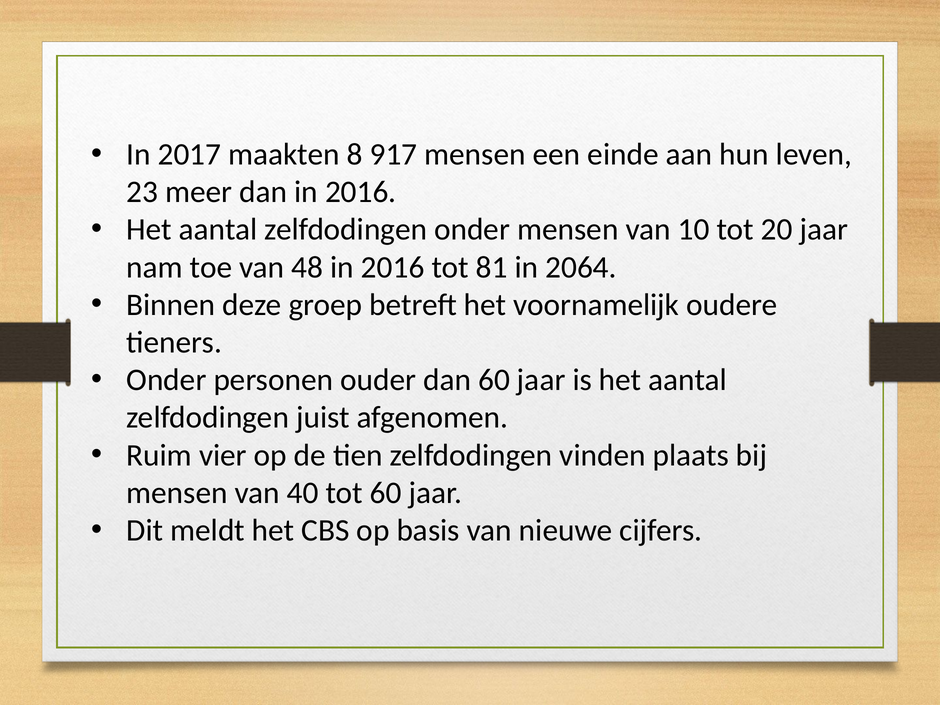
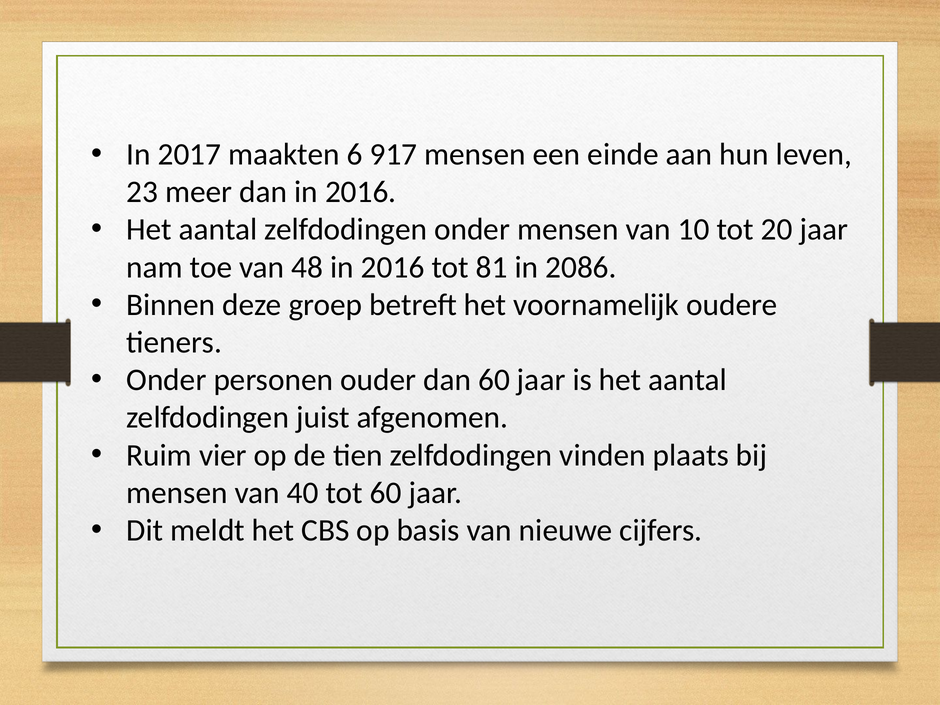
8: 8 -> 6 (355, 154)
2064: 2064 -> 2086 (581, 267)
